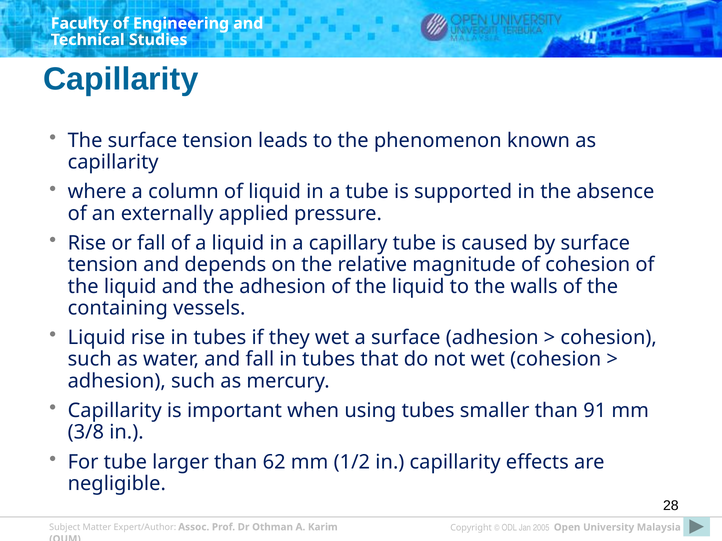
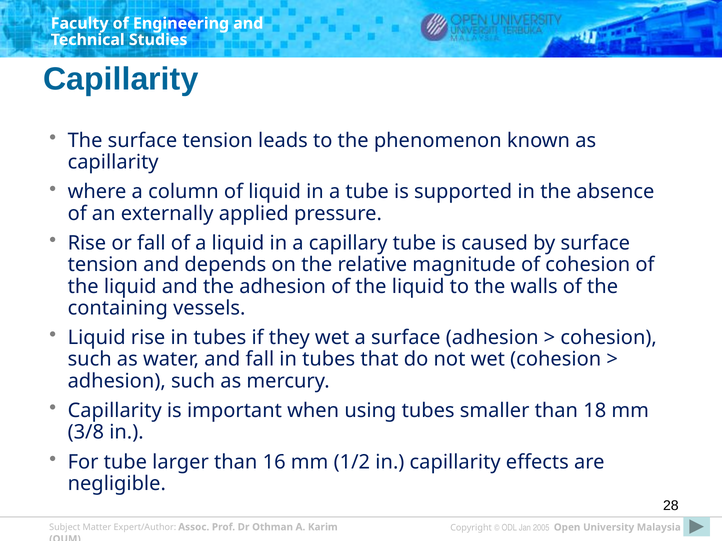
91: 91 -> 18 (595, 411)
62: 62 -> 16 (274, 462)
